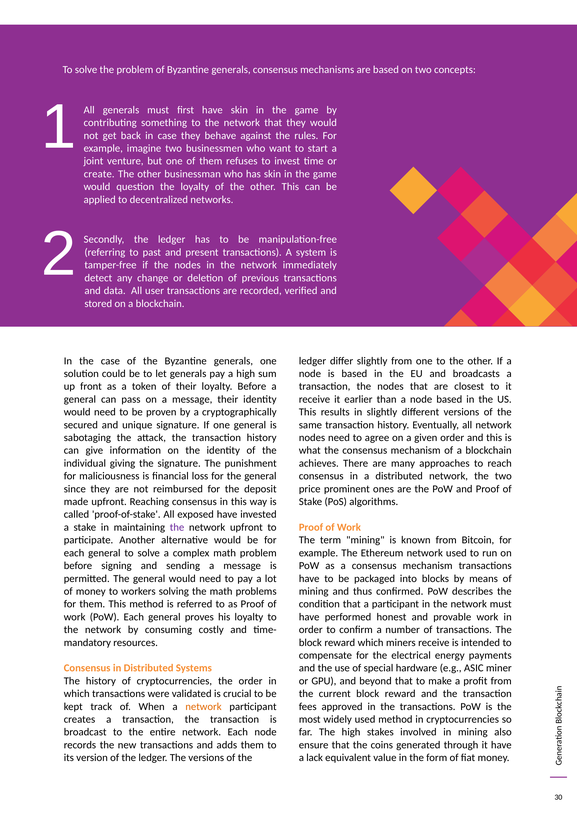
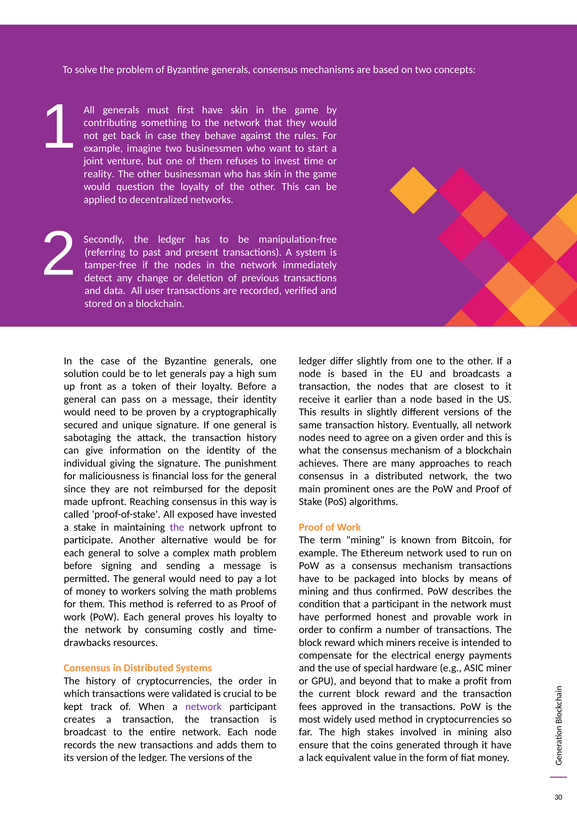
create: create -> reality (99, 174)
price: price -> main (310, 489)
mandatory: mandatory -> drawbacks (87, 643)
network colour: orange -> purple (203, 707)
